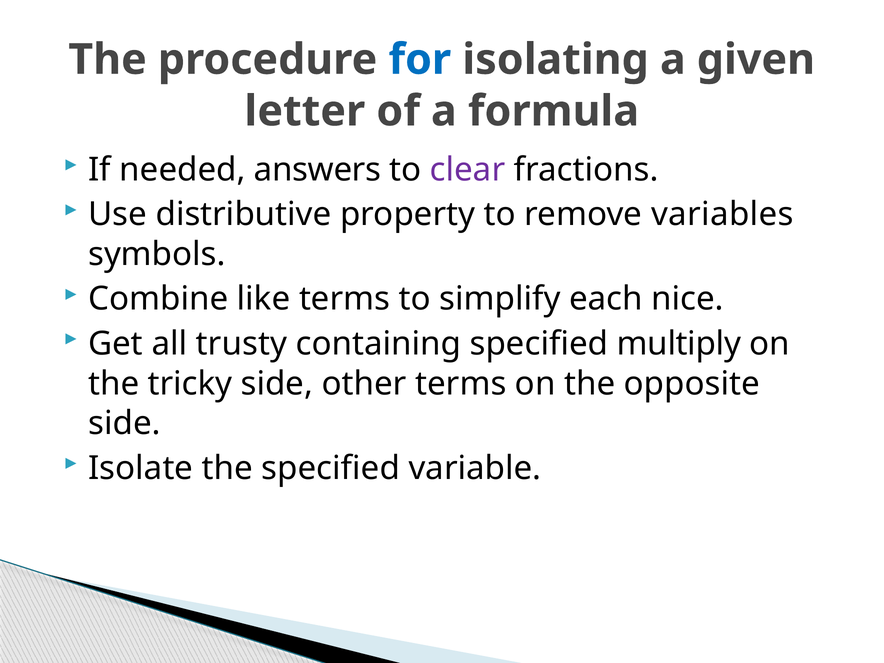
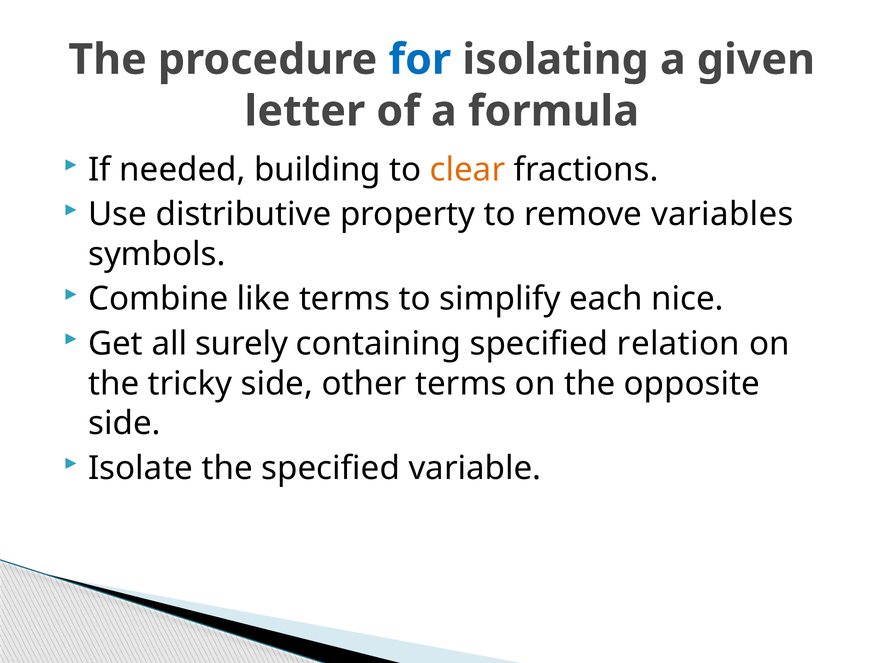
answers: answers -> building (317, 170)
clear colour: purple -> orange (467, 170)
trusty: trusty -> surely (242, 344)
multiply: multiply -> relation (678, 344)
